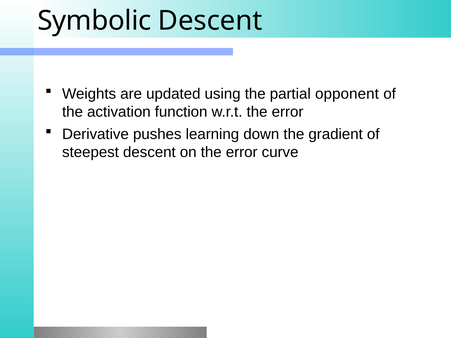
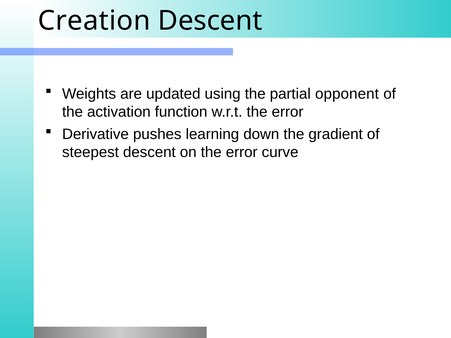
Symbolic: Symbolic -> Creation (94, 21)
